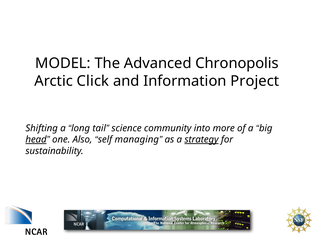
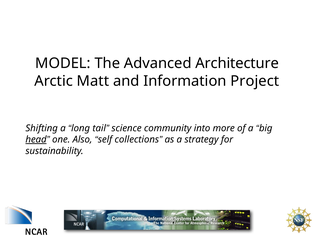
Chronopolis: Chronopolis -> Architecture (237, 63)
Click: Click -> Matt (93, 81)
managing: managing -> collections (137, 140)
strategy underline: present -> none (201, 140)
